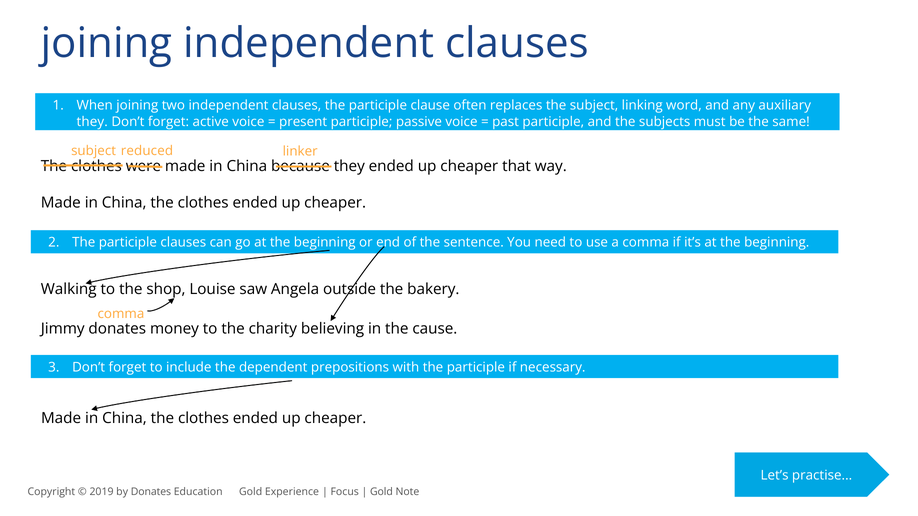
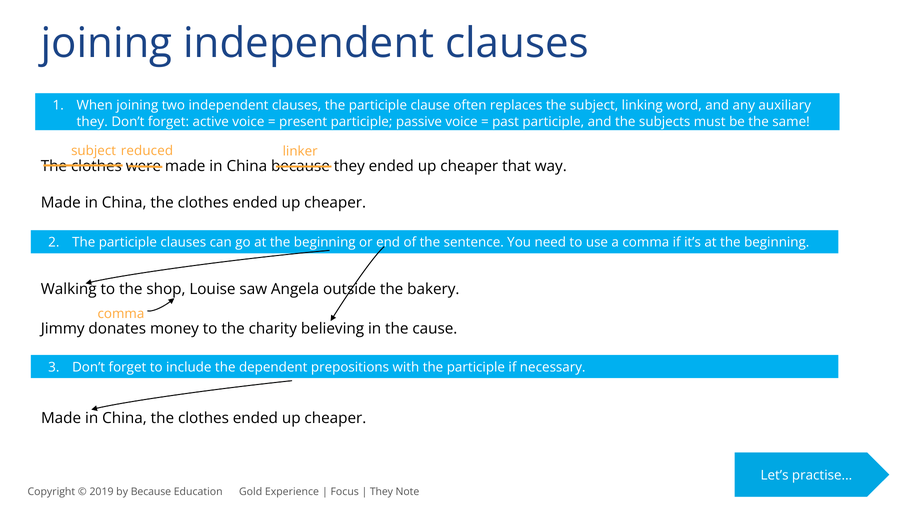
by Donates: Donates -> Because (151, 492)
Gold: Gold -> They (381, 492)
